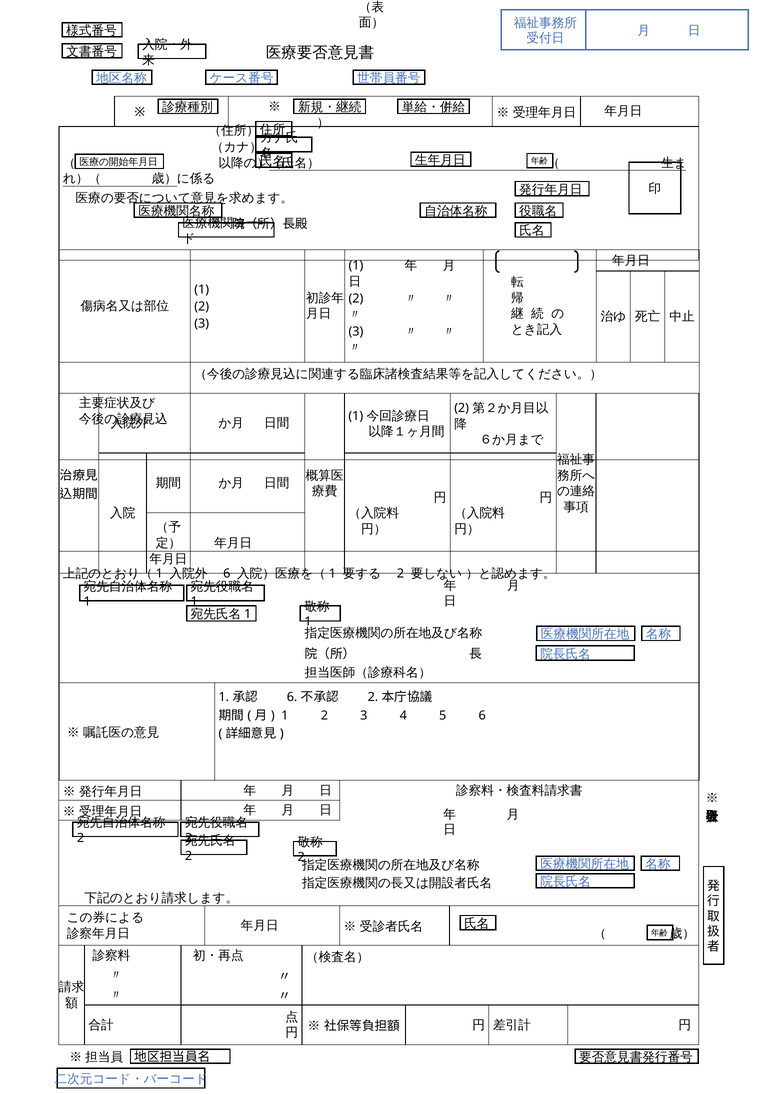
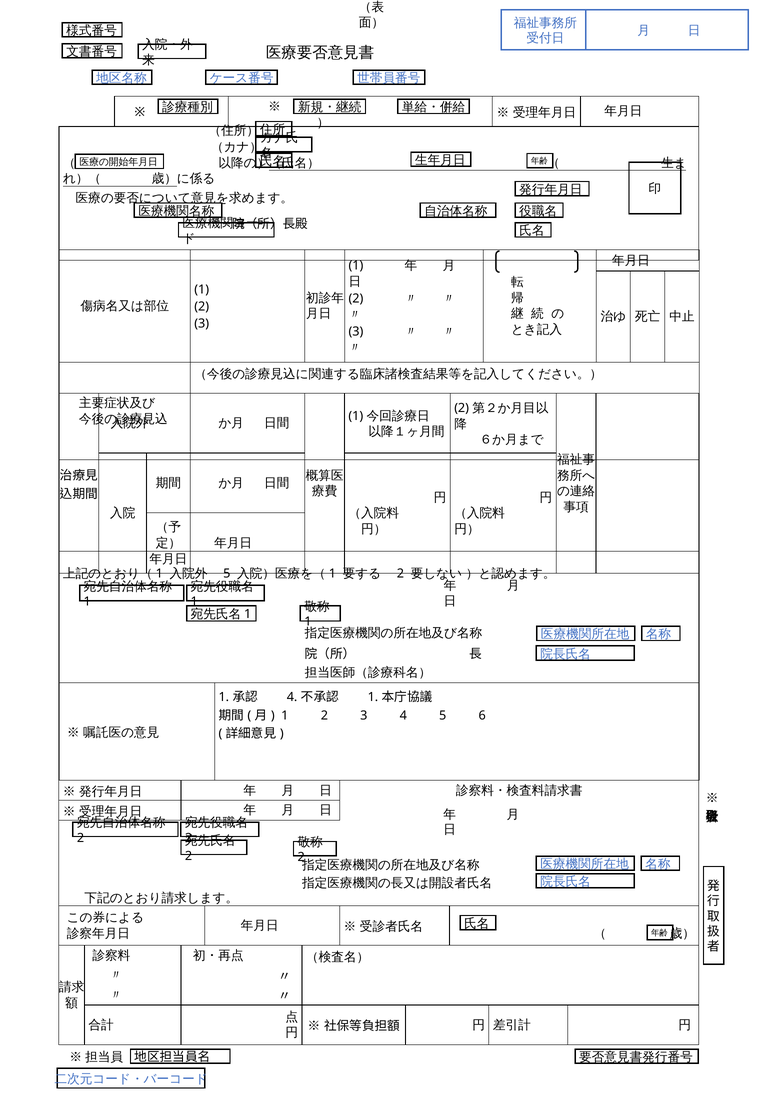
6: 6 -> 5 (227, 574)
6: 6 -> 4 (292, 698)
2: 2 -> 1 (373, 698)
